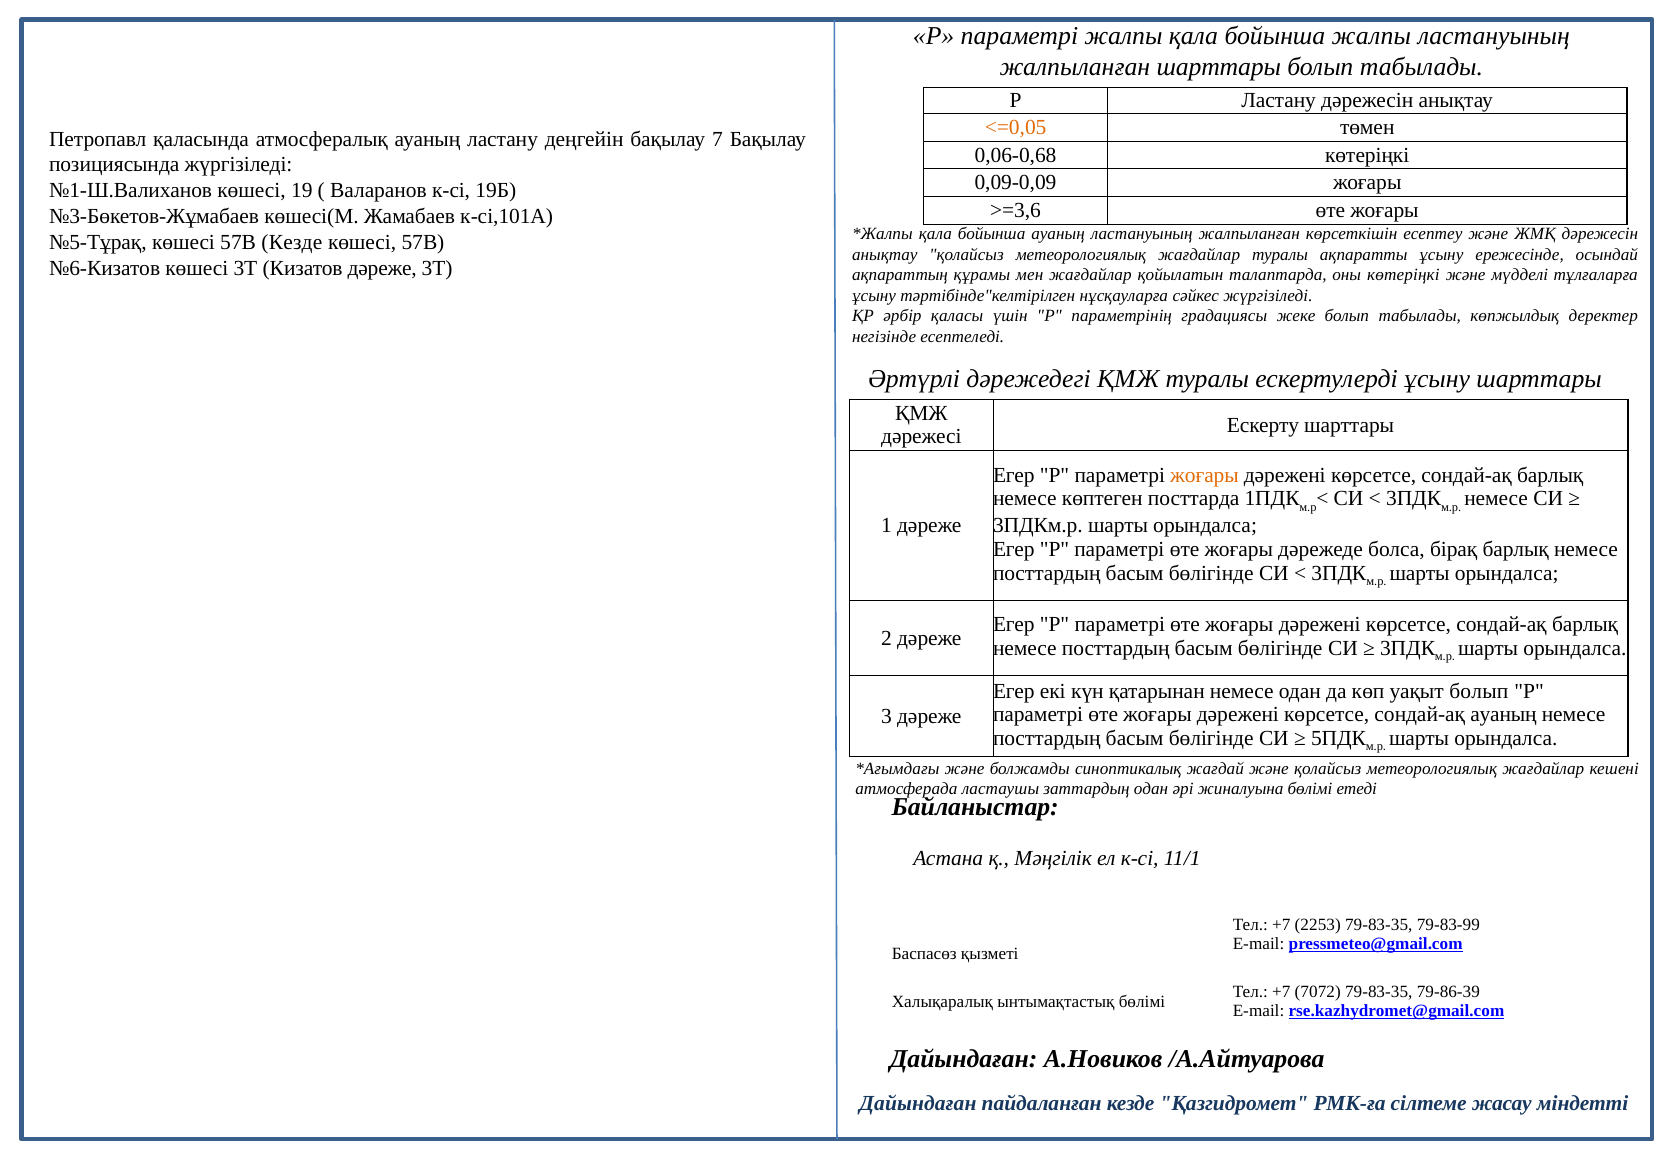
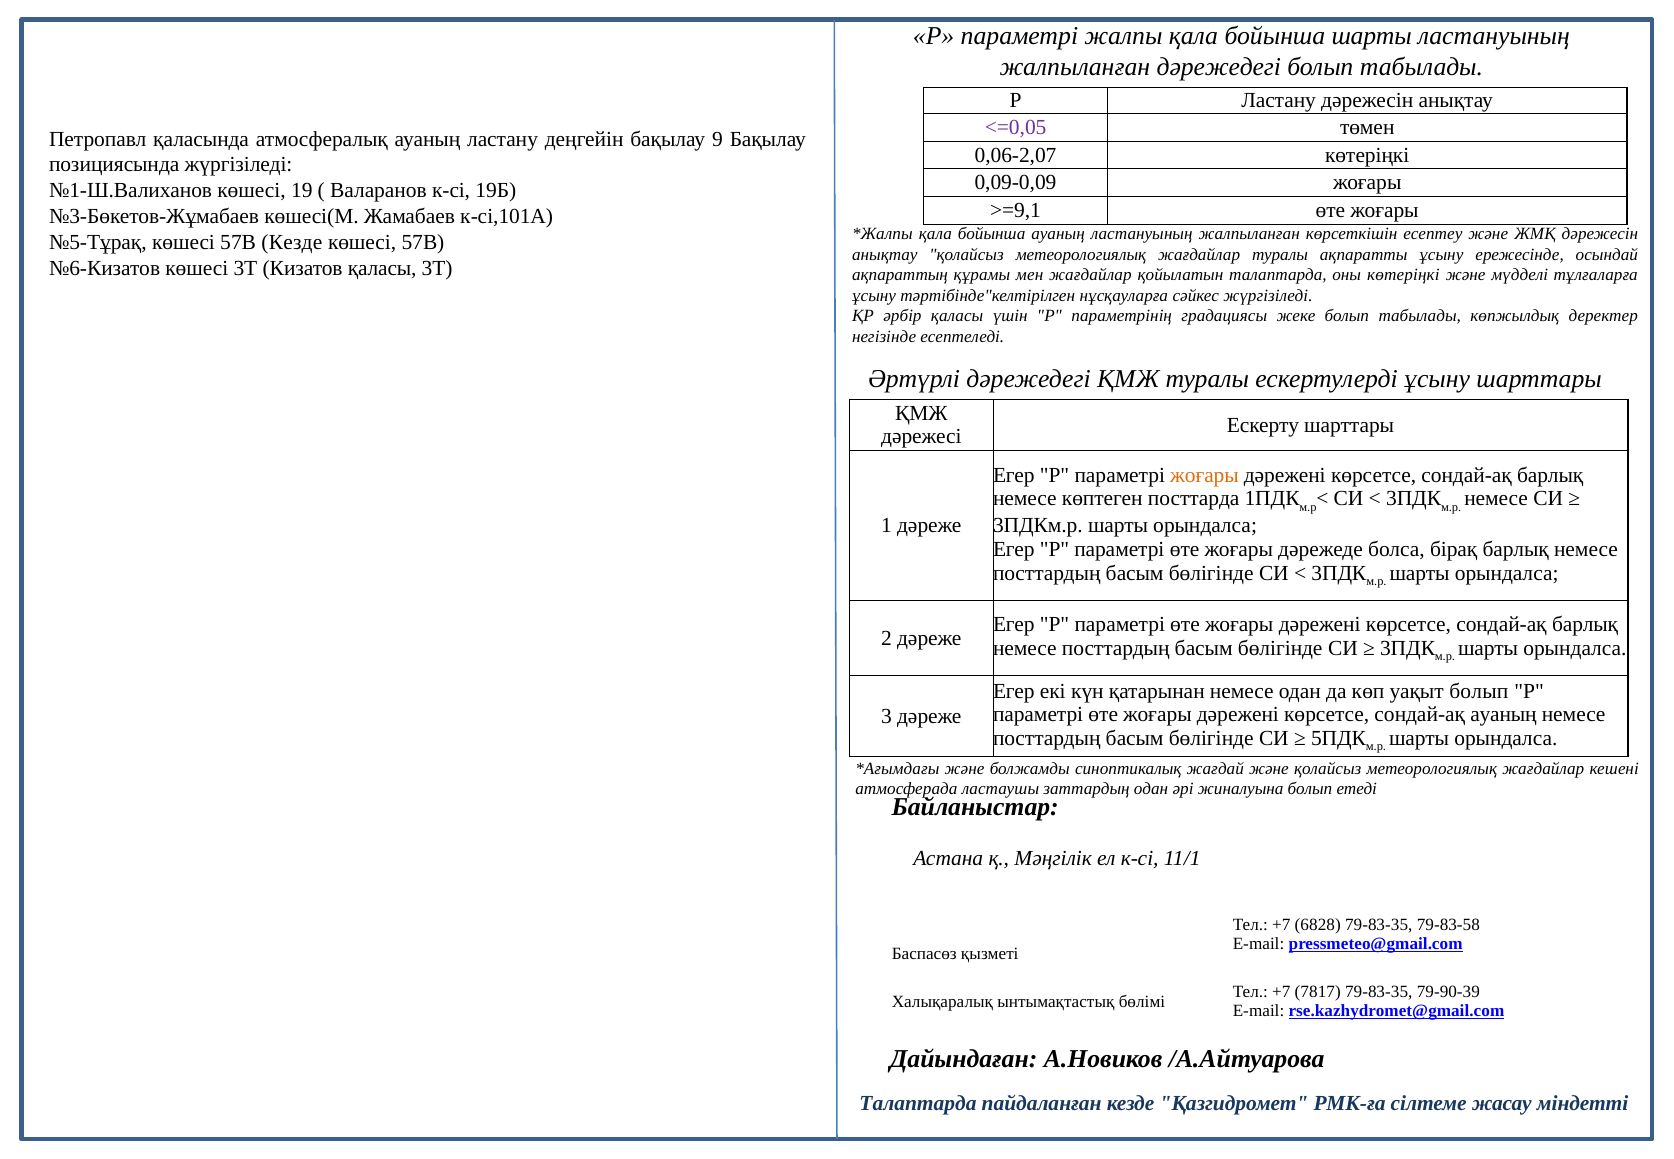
бойынша жалпы: жалпы -> шарты (1372, 36)
жалпыланған шарттары: шарттары -> дәрежедегі (1219, 67)
<=0,05 colour: orange -> purple (1016, 127)
7: 7 -> 9 (717, 139)
0,06-0,68: 0,06-0,68 -> 0,06-2,07 (1016, 155)
>=3,6: >=3,6 -> >=9,1 (1016, 210)
Кизатов дәреже: дәреже -> қаласы (382, 268)
жиналуына бөлімі: бөлімі -> болып (1310, 789)
2253: 2253 -> 6828 (1318, 925)
79-83-99: 79-83-99 -> 79-83-58 (1448, 925)
7072: 7072 -> 7817 (1318, 992)
79-86-39: 79-86-39 -> 79-90-39 (1448, 992)
Дайындаған: Дайындаған -> Талаптарда (918, 1104)
